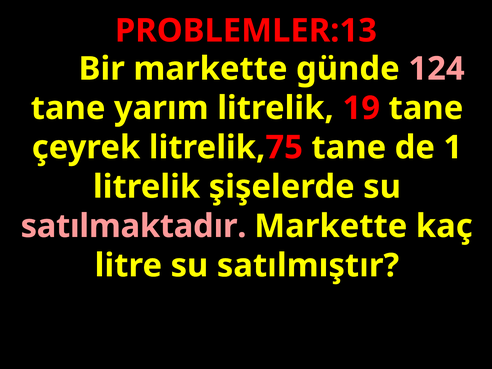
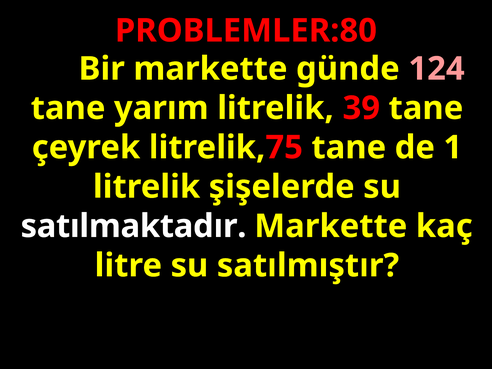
PROBLEMLER:13: PROBLEMLER:13 -> PROBLEMLER:80 (246, 31)
19: 19 -> 39 (361, 108)
satılmaktadır colour: pink -> white (134, 226)
